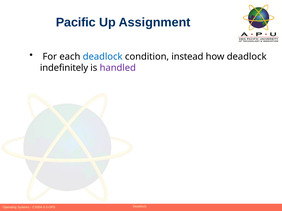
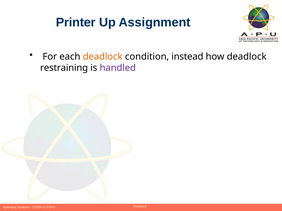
Pacific: Pacific -> Printer (76, 22)
deadlock colour: blue -> orange (103, 57)
indefinitely: indefinitely -> restraining (64, 68)
